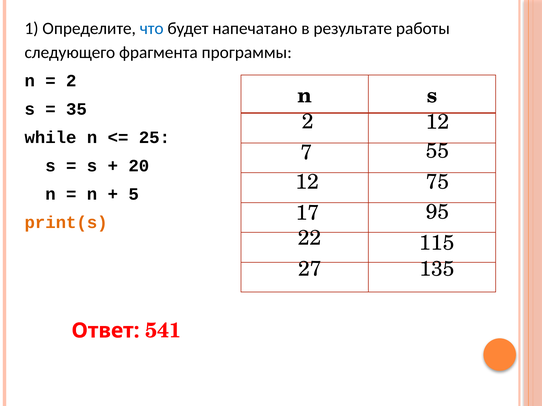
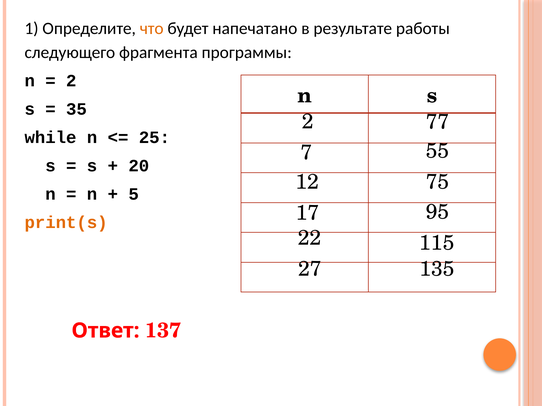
что colour: blue -> orange (152, 29)
2 12: 12 -> 77 (437, 122)
541: 541 -> 137 (163, 331)
